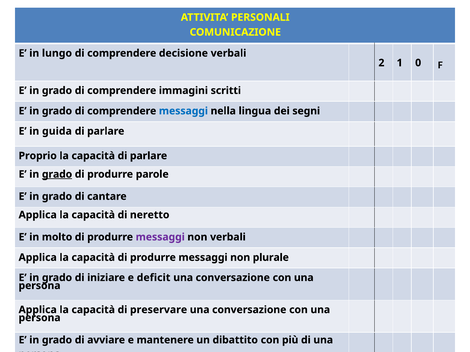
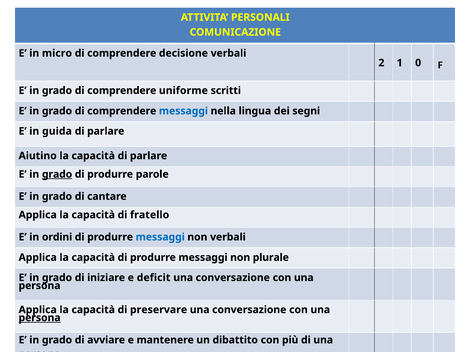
lungo: lungo -> micro (57, 53)
immagini: immagini -> uniforme (183, 91)
Proprio: Proprio -> Aiutino (38, 156)
neretto: neretto -> fratello (150, 215)
molto: molto -> ordini (57, 237)
messaggi colour: purple -> blue (160, 237)
persona underline: none -> present (40, 318)
